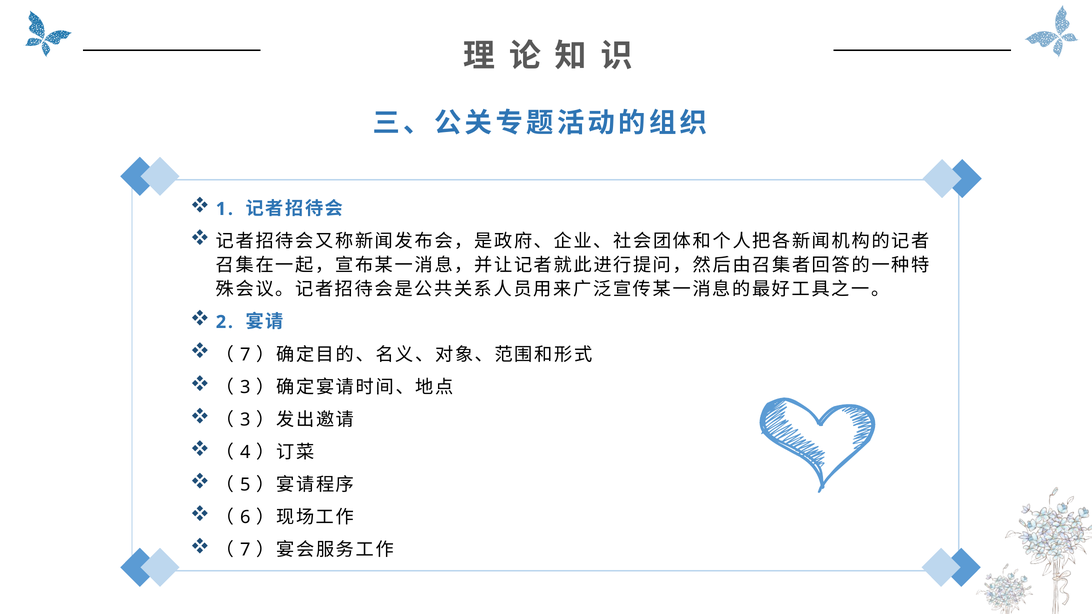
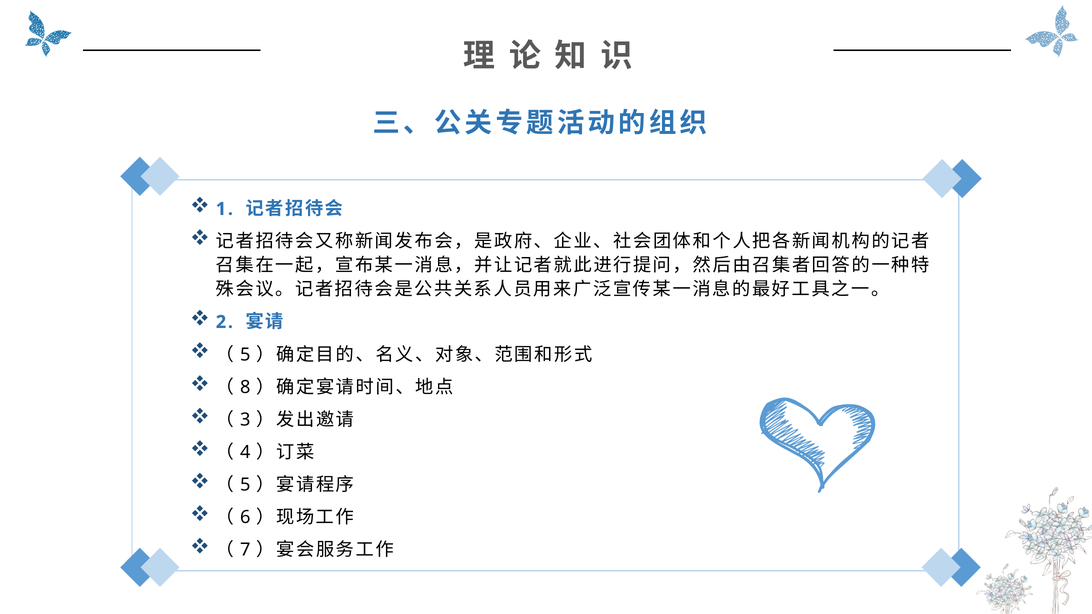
7: 7 -> 5 (245, 355)
3: 3 -> 8 (245, 387)
